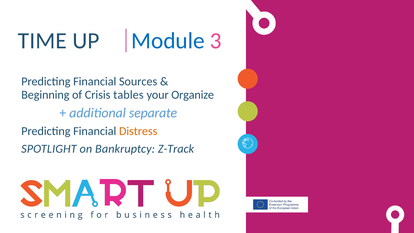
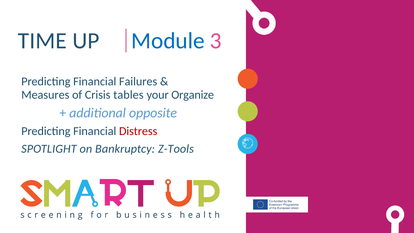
Sources: Sources -> Failures (138, 82)
Beginning: Beginning -> Measures (45, 95)
separate: separate -> opposite (153, 113)
Distress colour: orange -> red (138, 131)
Z-Track: Z-Track -> Z-Tools (176, 149)
